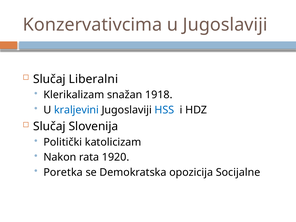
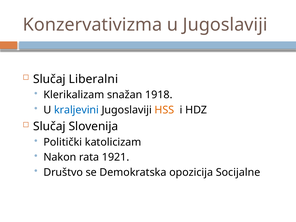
Konzervativcima: Konzervativcima -> Konzervativizma (92, 25)
HSS colour: blue -> orange (164, 110)
1920: 1920 -> 1921 (116, 157)
Poretka: Poretka -> Društvo (63, 172)
